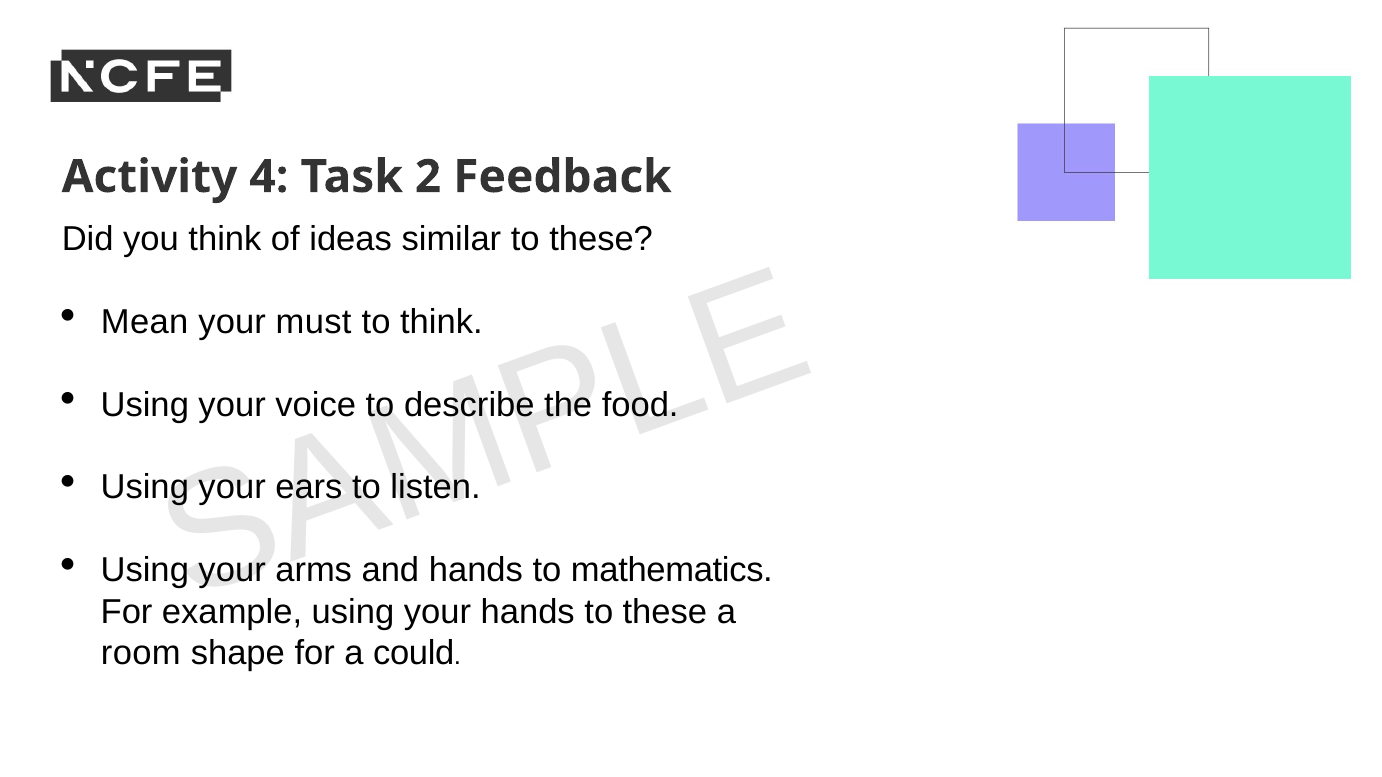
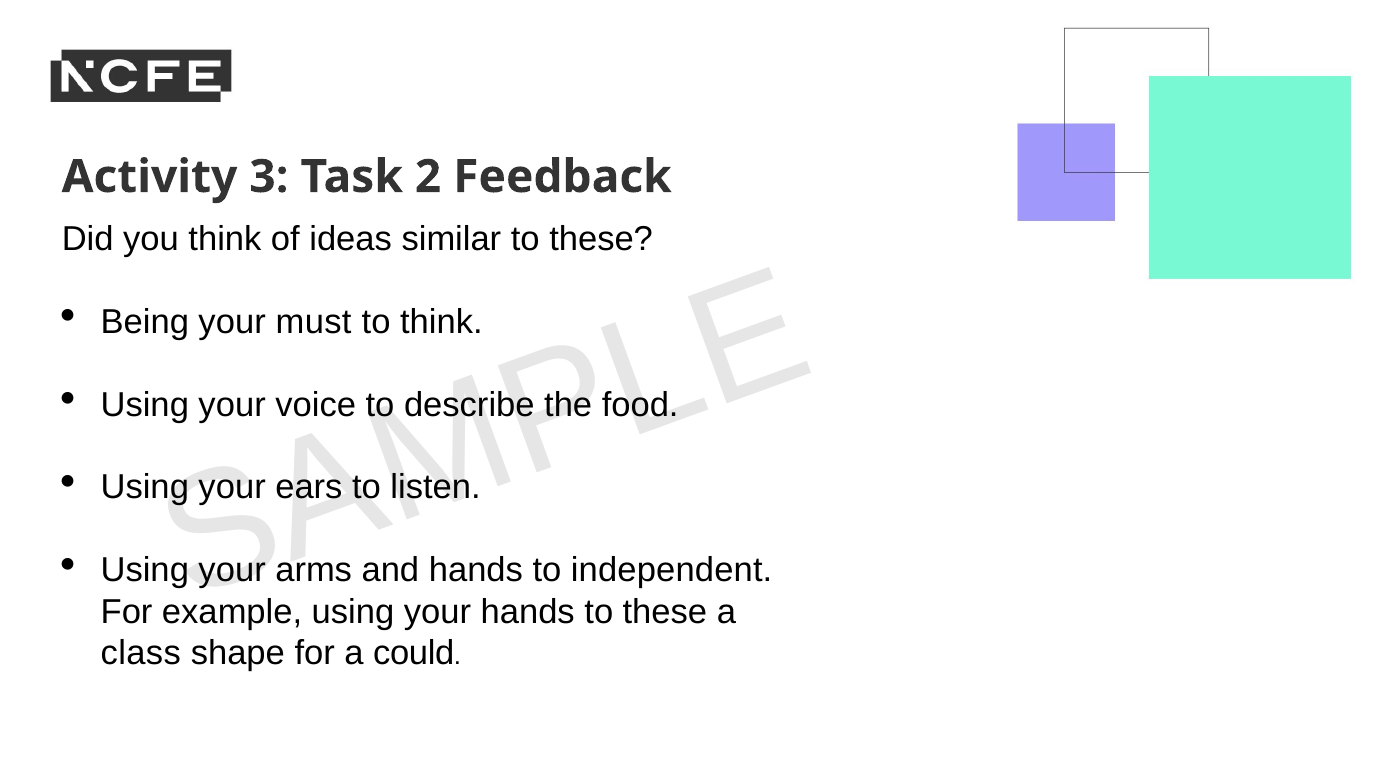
4: 4 -> 3 (269, 177)
Mean: Mean -> Being (145, 322)
mathematics: mathematics -> independent (672, 571)
room: room -> class (141, 654)
